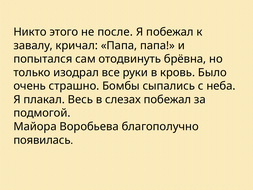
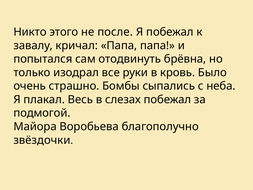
появилась: появилась -> звёздочки (42, 140)
